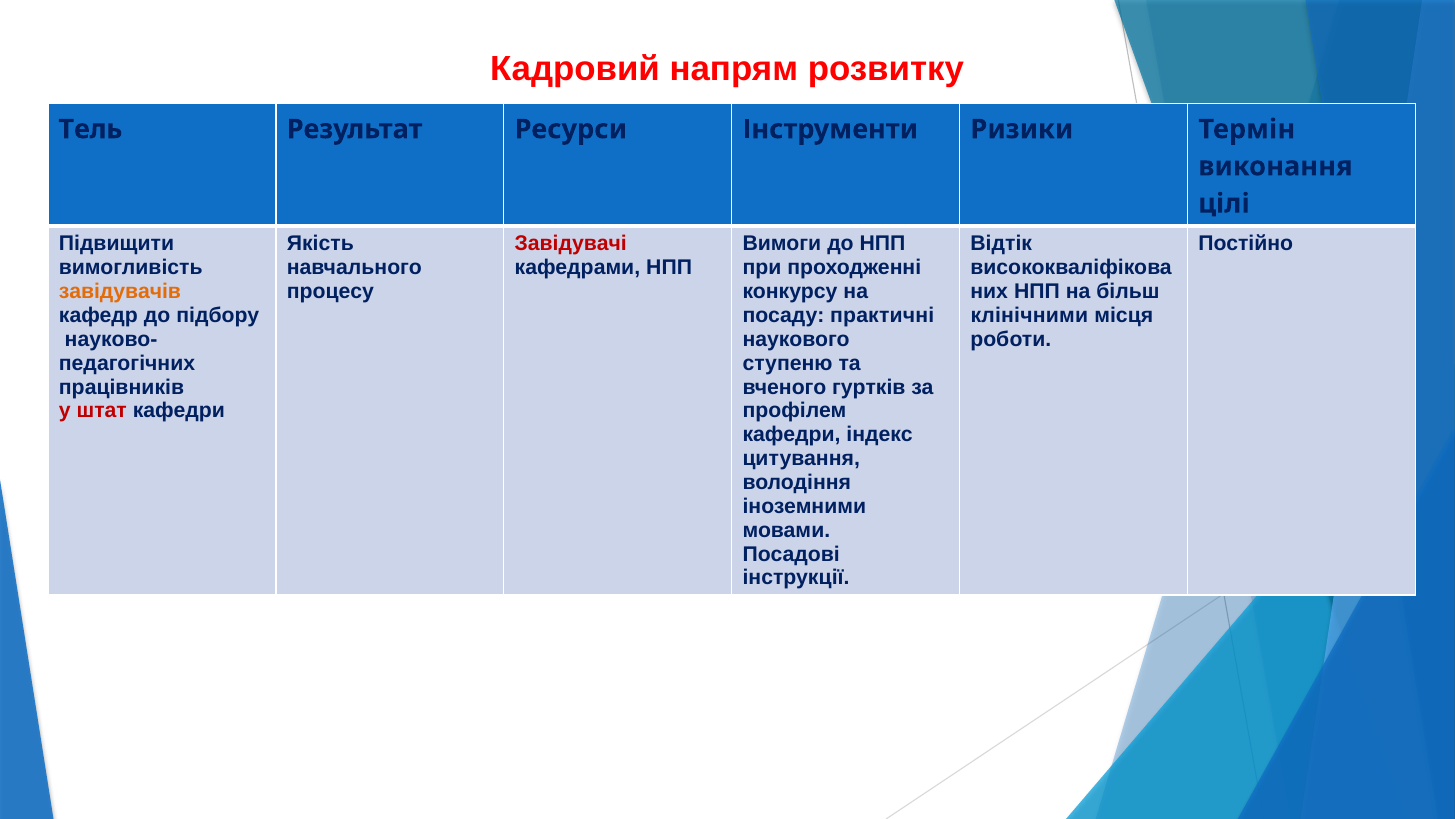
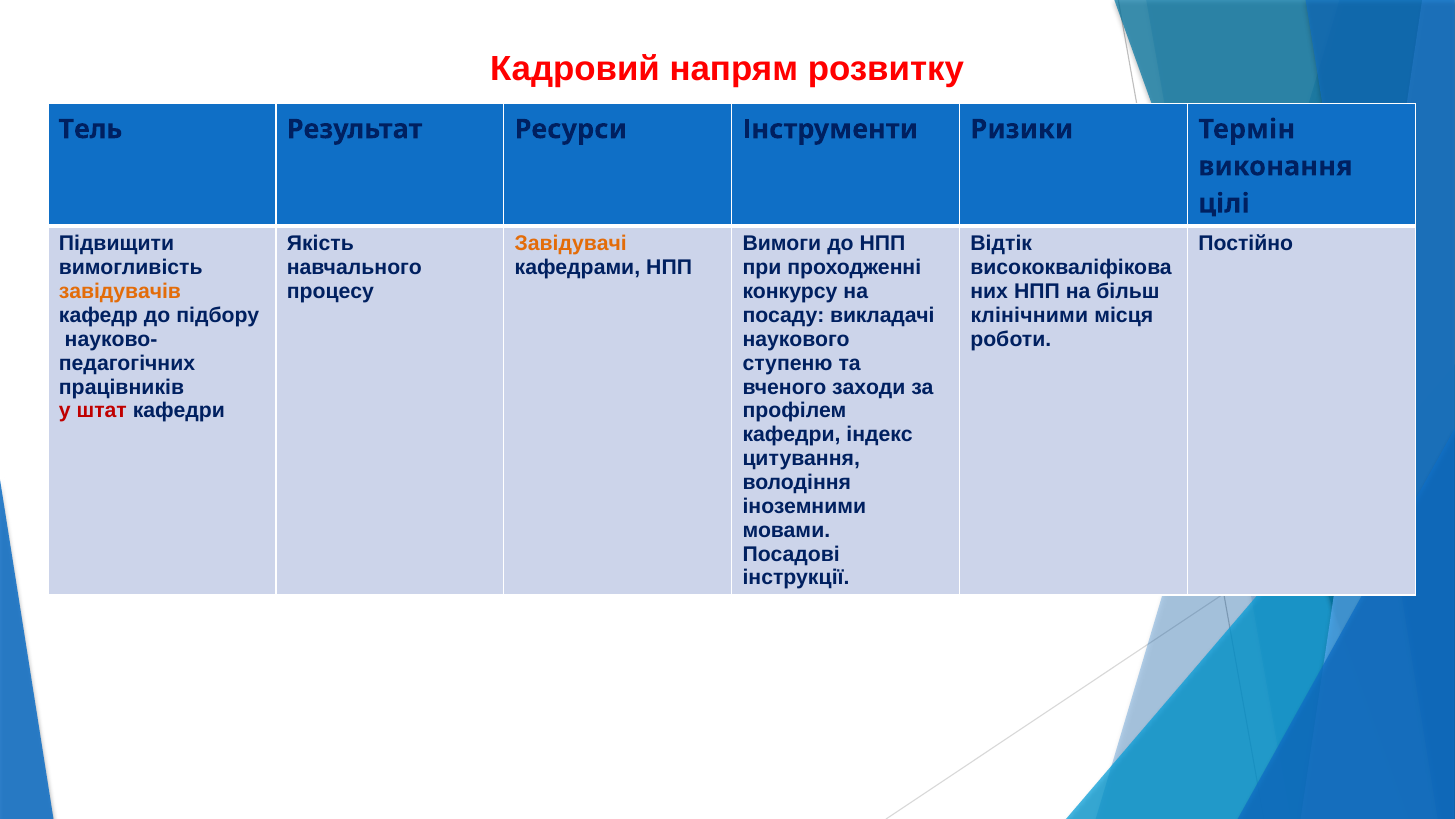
Завідувачі colour: red -> orange (571, 244)
практичні: практичні -> викладачі (882, 315)
гуртків: гуртків -> заходи (869, 387)
